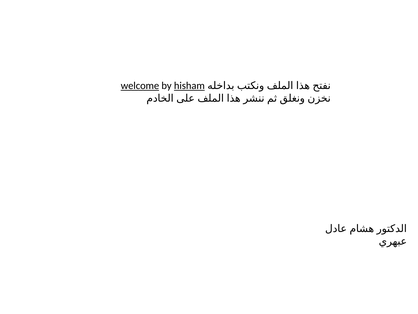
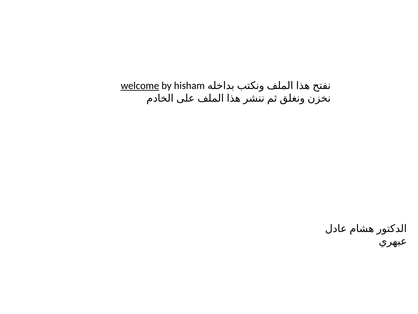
hisham underline: present -> none (189, 86)
